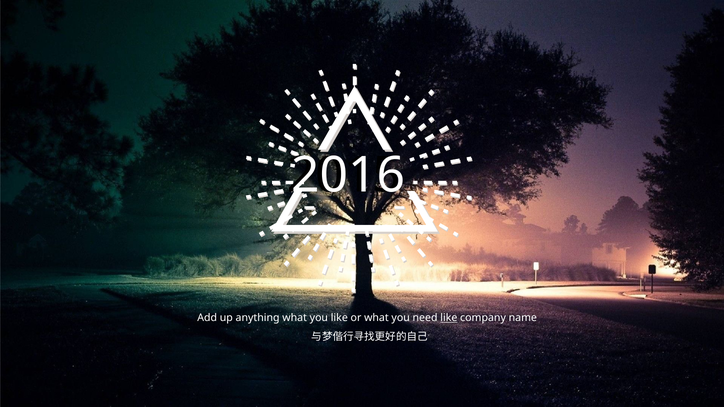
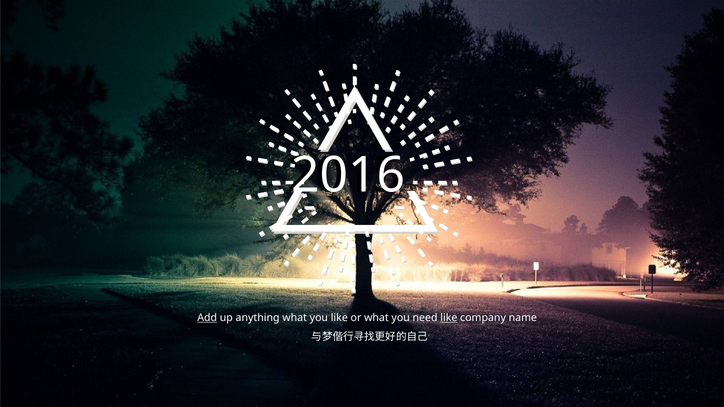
Add underline: none -> present (207, 318)
